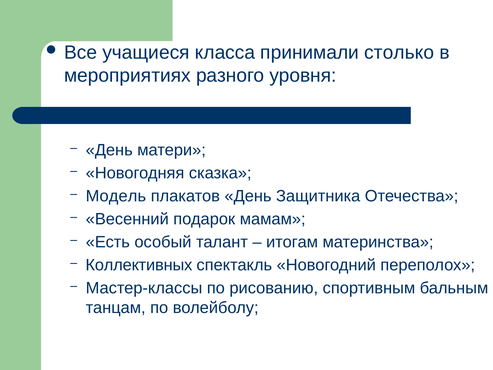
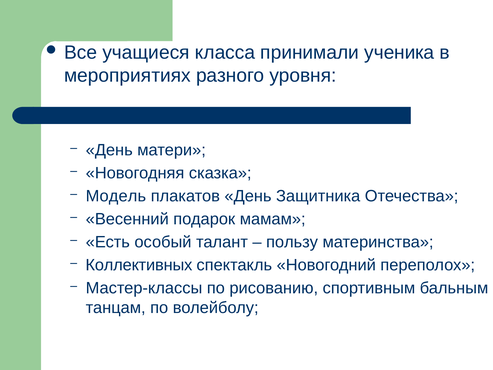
столько: столько -> ученика (399, 53)
итогам: итогам -> пользу (292, 242)
